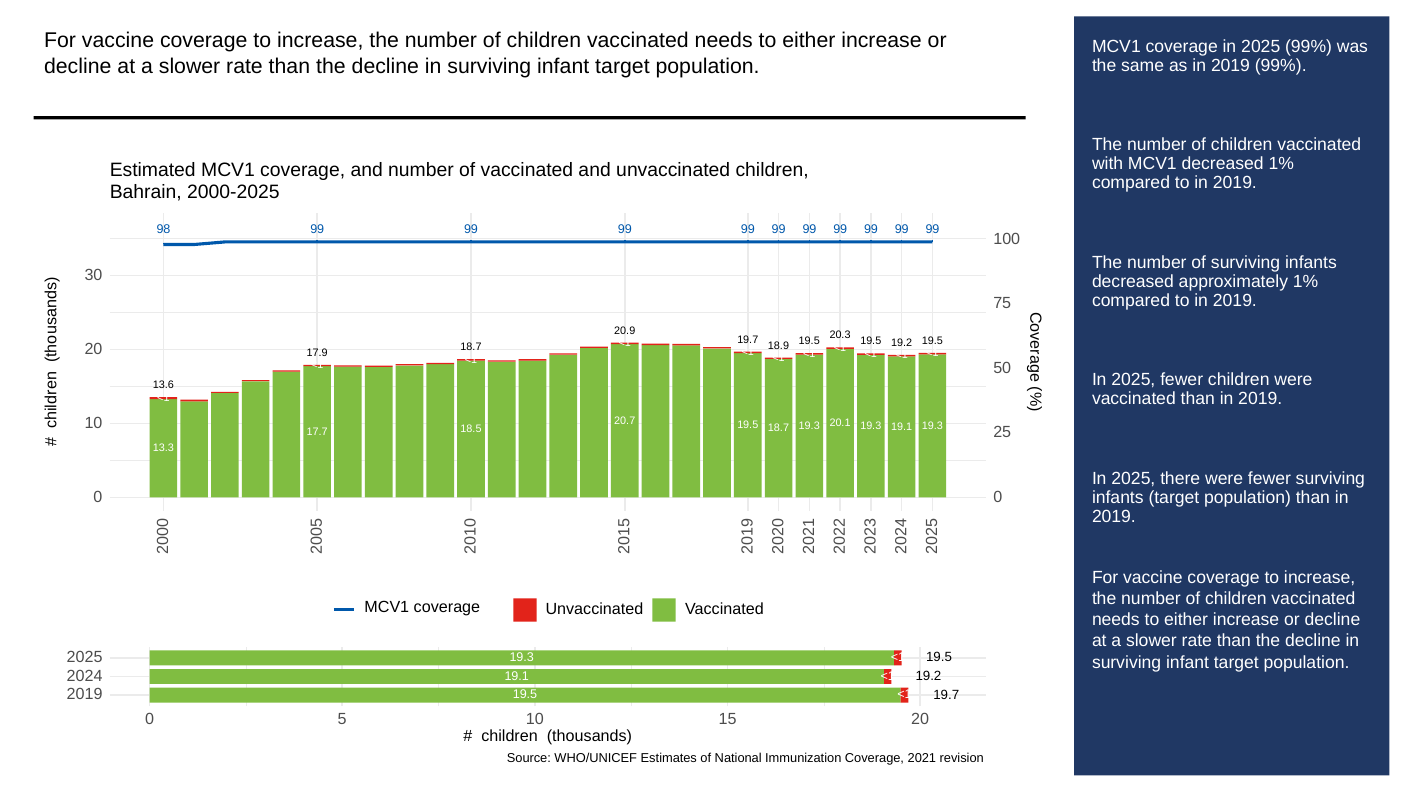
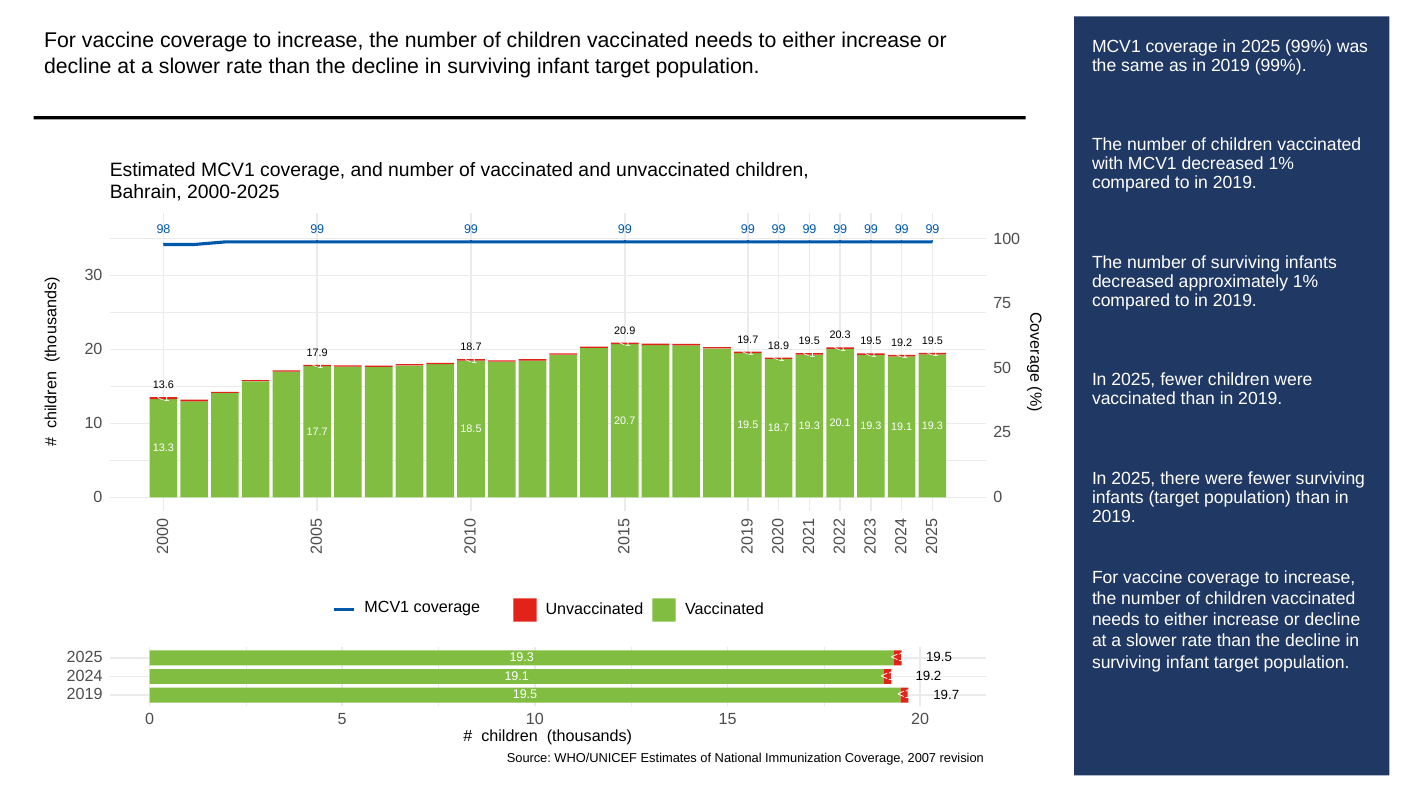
2021: 2021 -> 2007 (922, 758)
